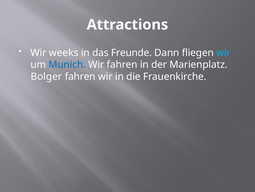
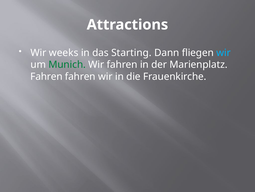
Freunde: Freunde -> Starting (131, 53)
Munich colour: blue -> green (67, 64)
Bolger: Bolger -> Fahren (46, 76)
